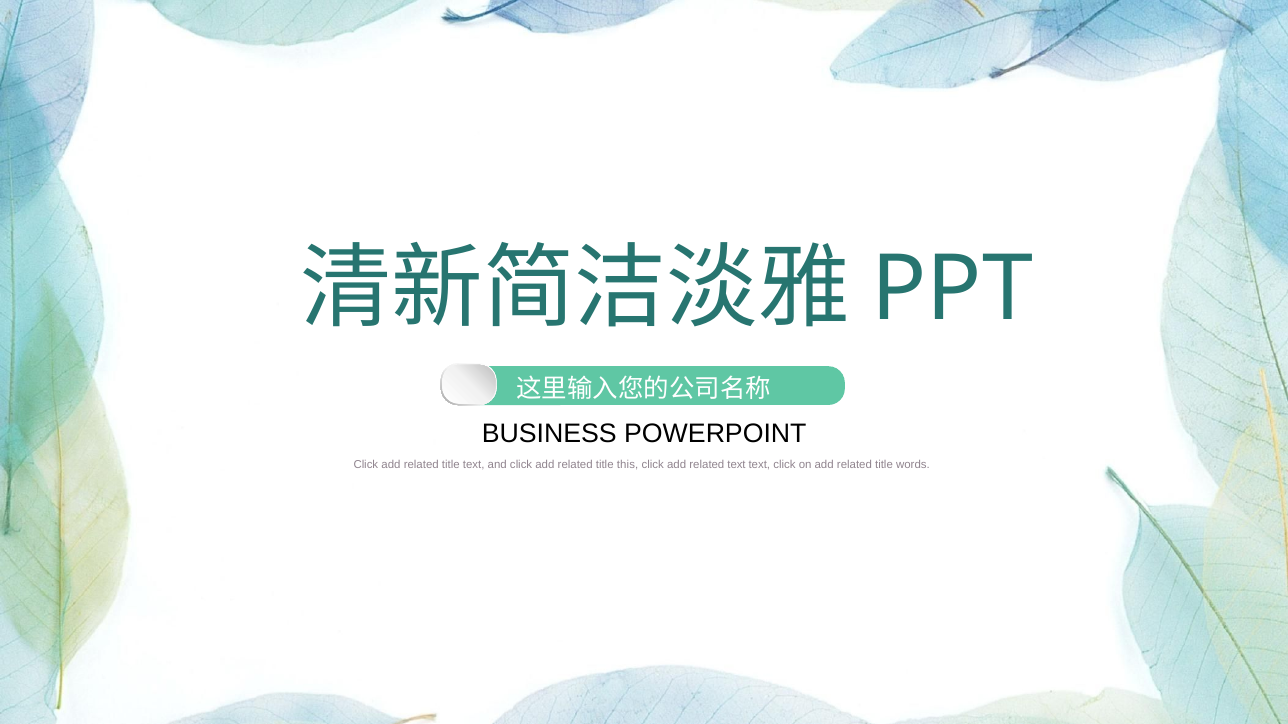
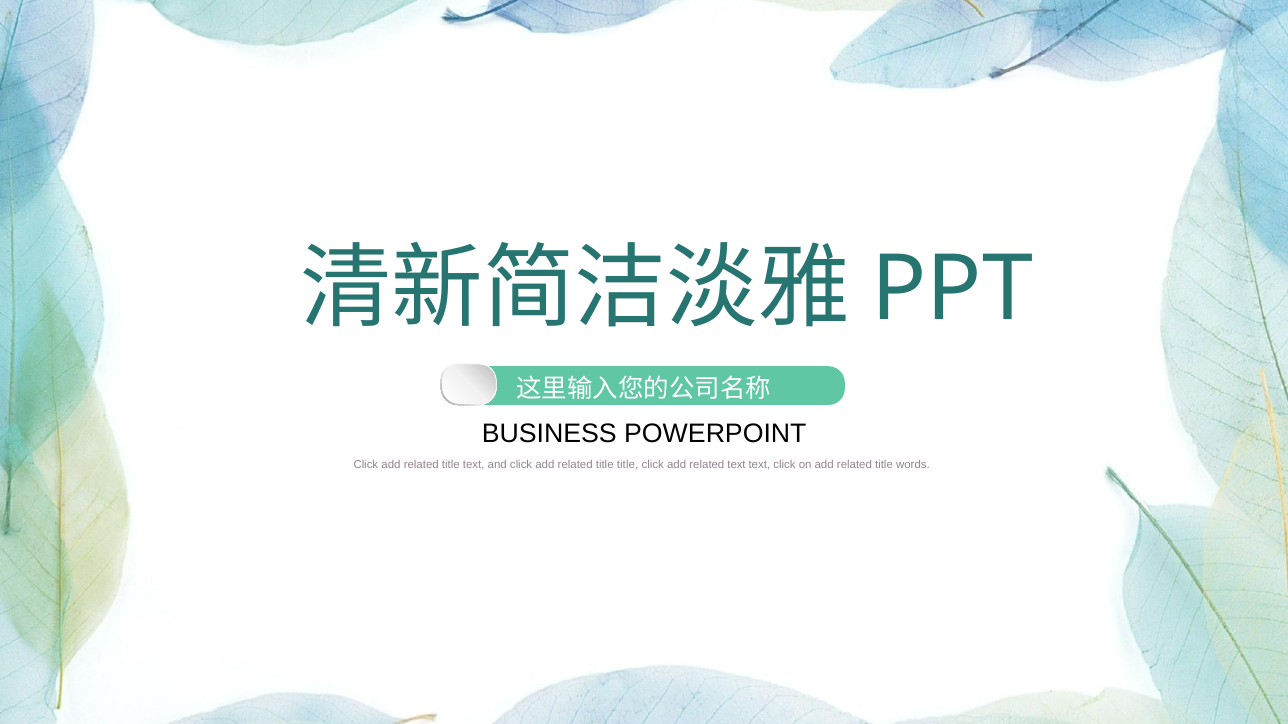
title this: this -> title (628, 465)
